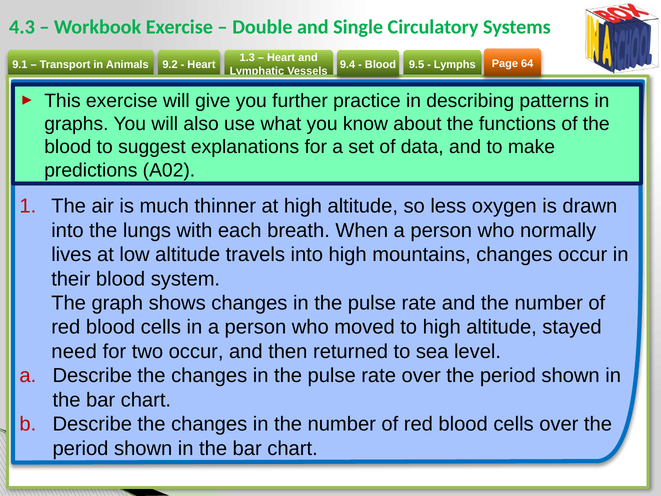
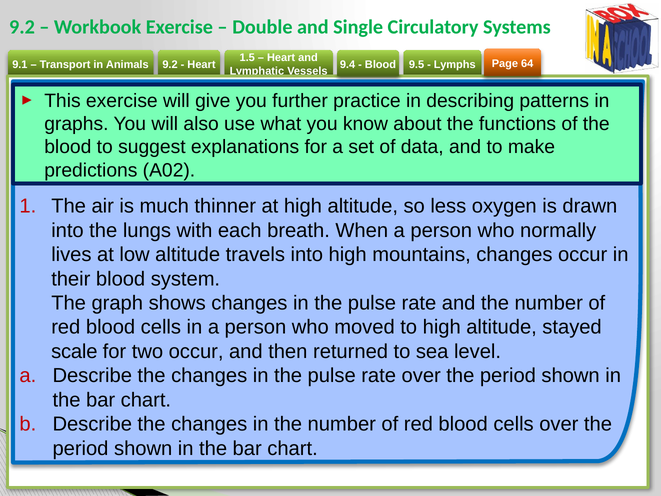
4.3: 4.3 -> 9.2 (22, 27)
1.3: 1.3 -> 1.5 (247, 58)
need: need -> scale (74, 351)
